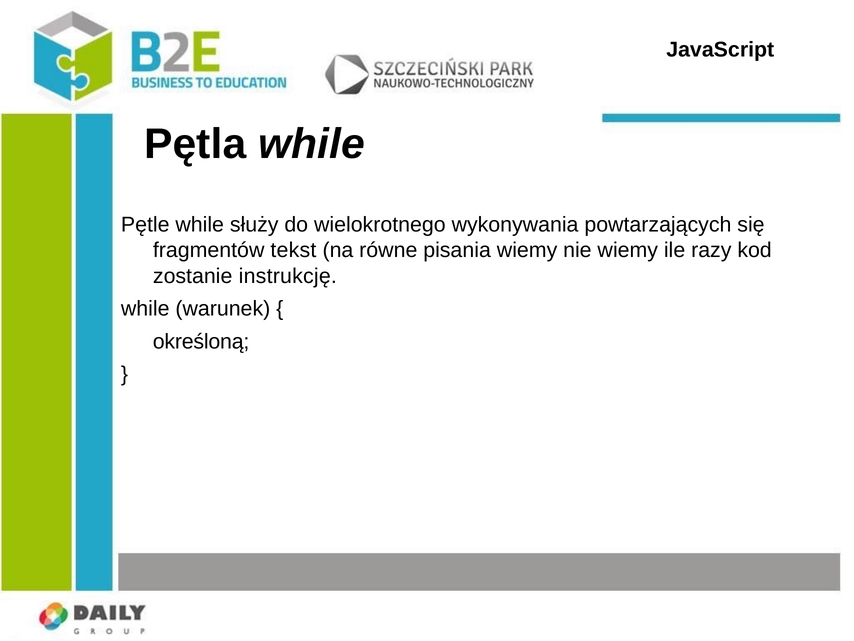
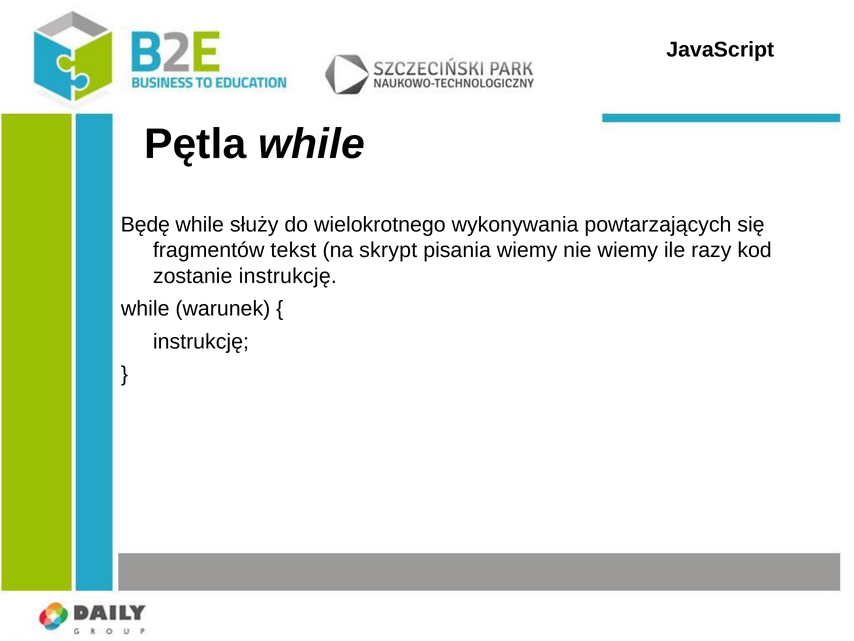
Pętle: Pętle -> Będę (145, 225)
równe: równe -> skrypt (388, 250)
określoną: określoną -> instrukcję (201, 341)
